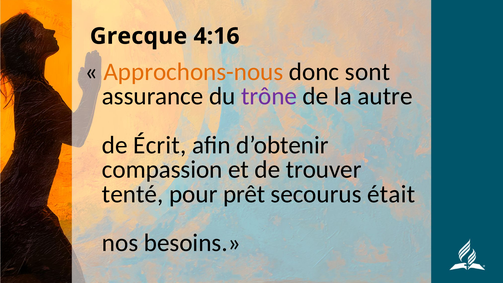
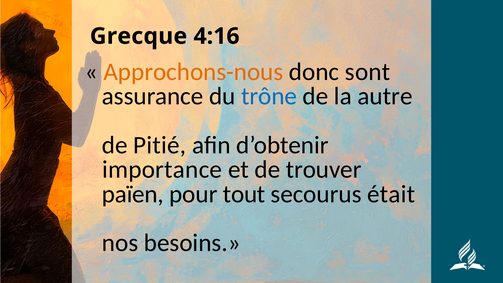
trône colour: purple -> blue (269, 96)
Écrit: Écrit -> Pitié (160, 145)
compassion: compassion -> importance (162, 170)
tenté: tenté -> païen (133, 194)
prêt: prêt -> tout (244, 194)
